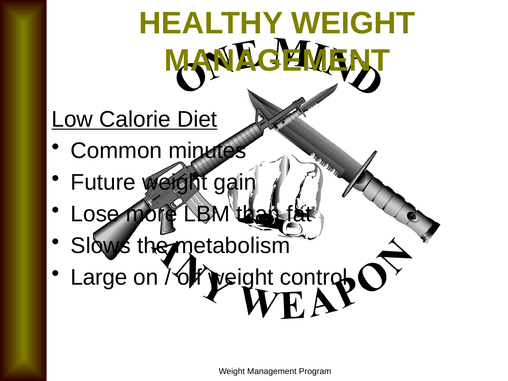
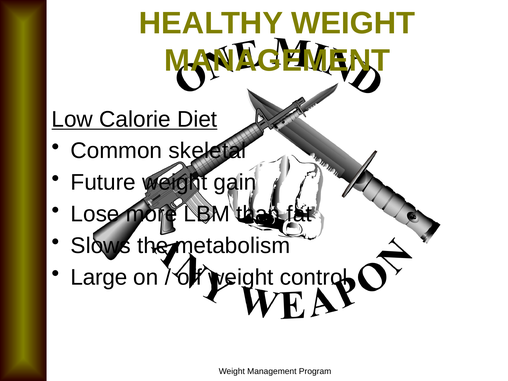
minutes: minutes -> skeletal (207, 151)
